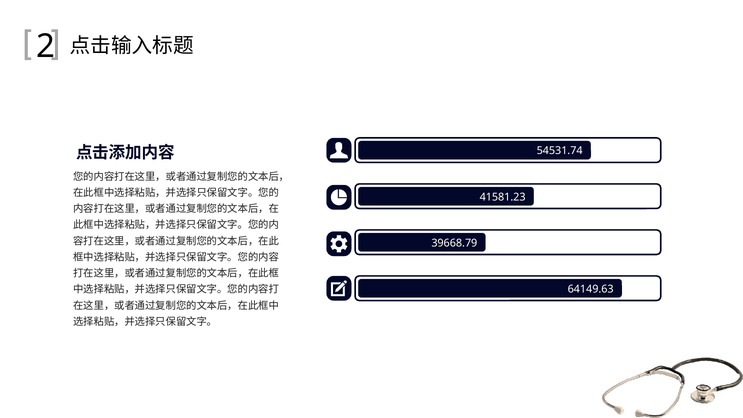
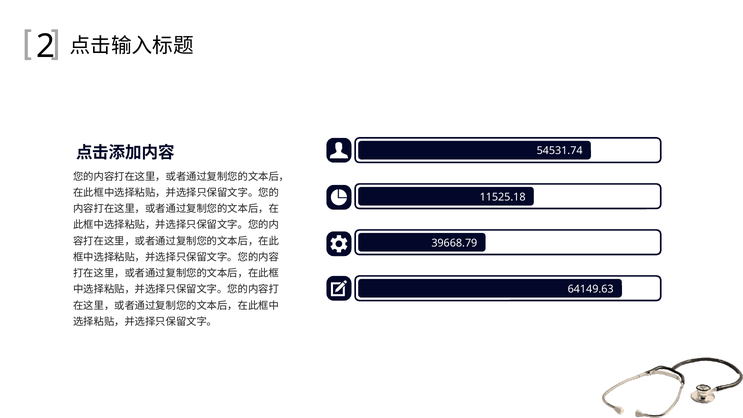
41581.23: 41581.23 -> 11525.18 (503, 197)
